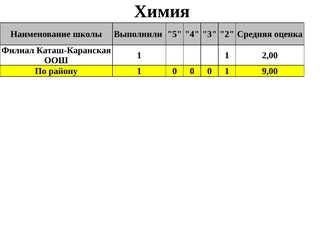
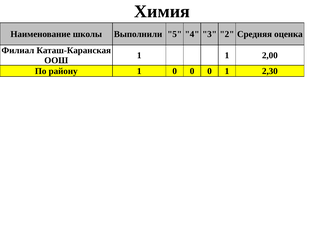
9,00: 9,00 -> 2,30 (270, 71)
